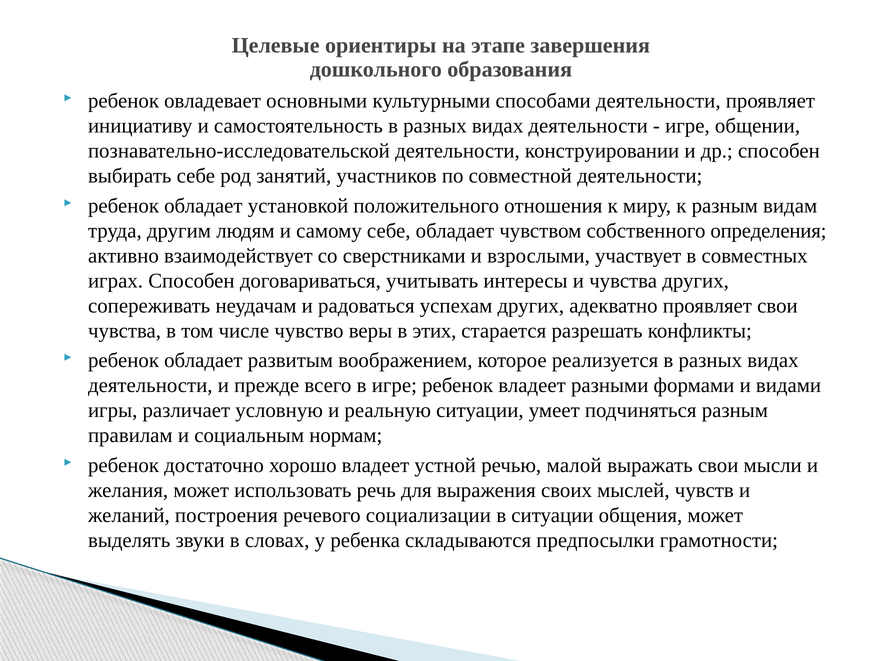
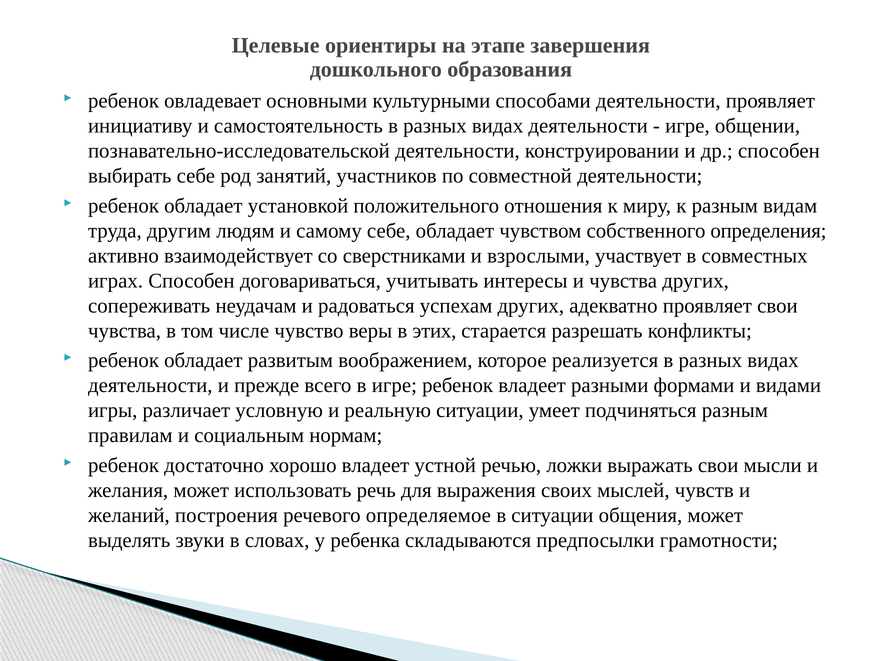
малой: малой -> ложки (574, 466)
социализации: социализации -> определяемое (428, 516)
